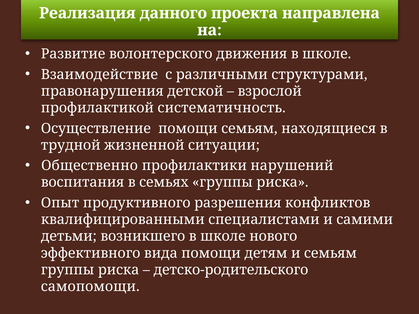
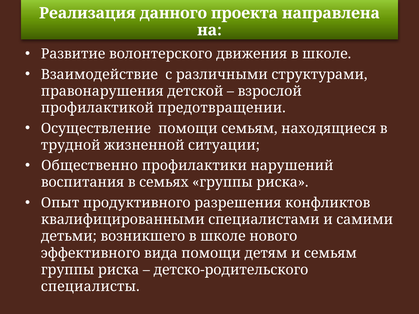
систематичность: систематичность -> предотвращении (222, 108)
самопомощи: самопомощи -> специалисты (90, 287)
